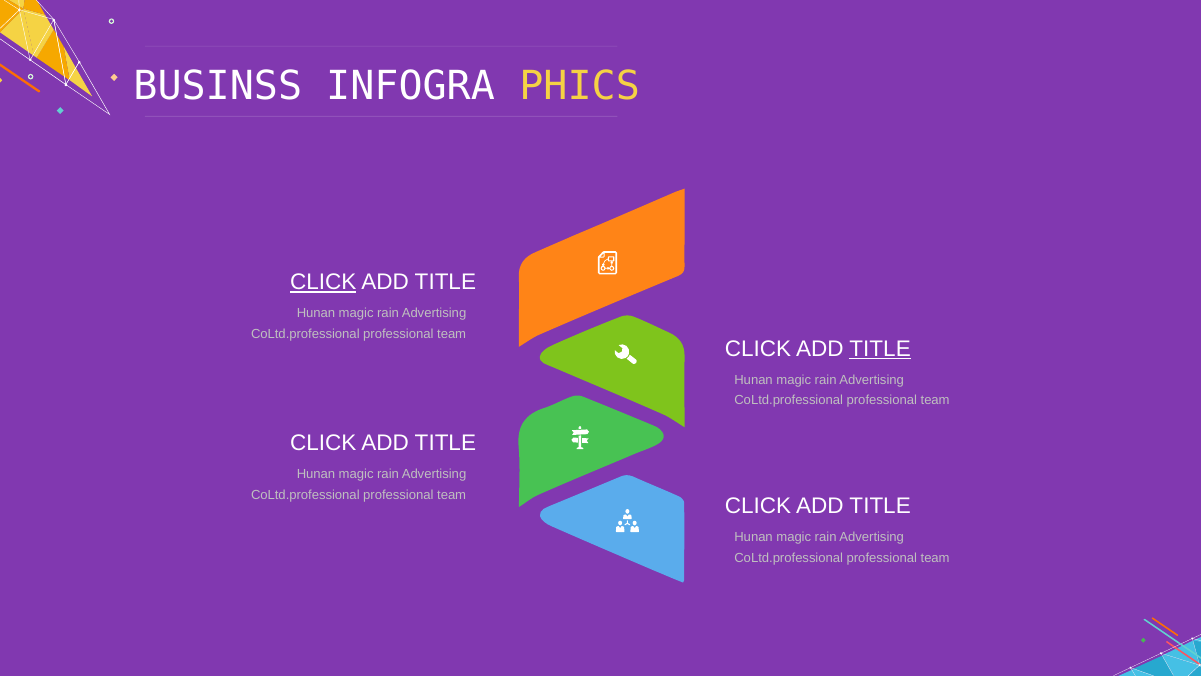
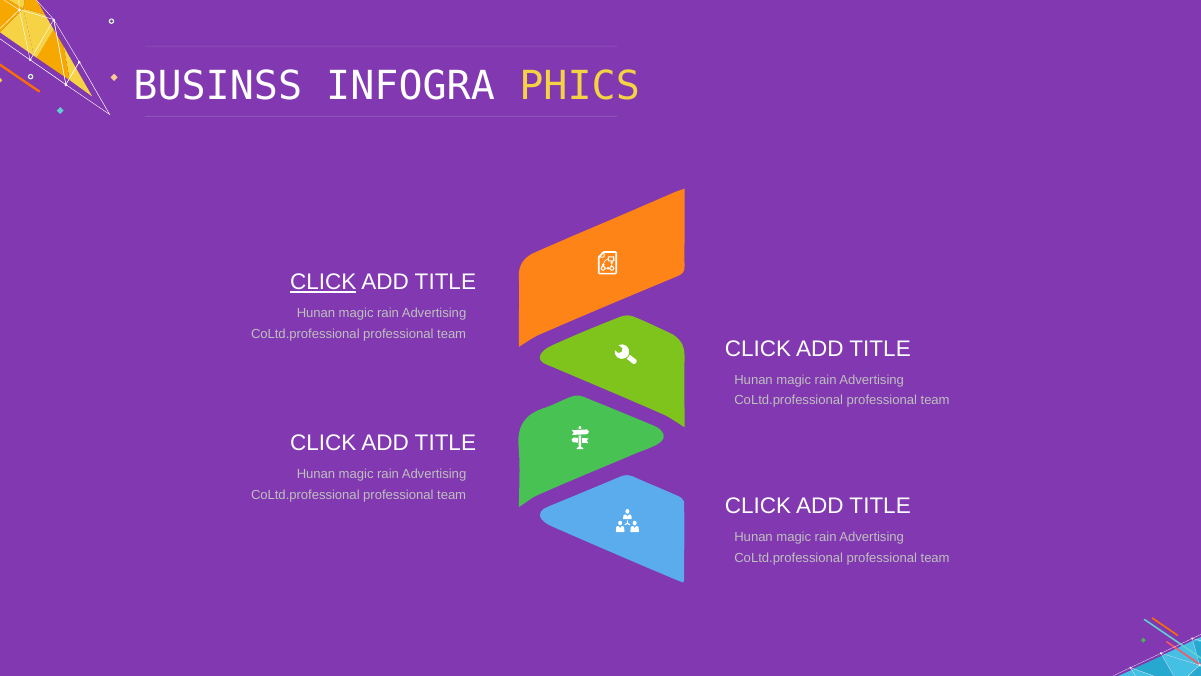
TITLE underline: present -> none (880, 349)
